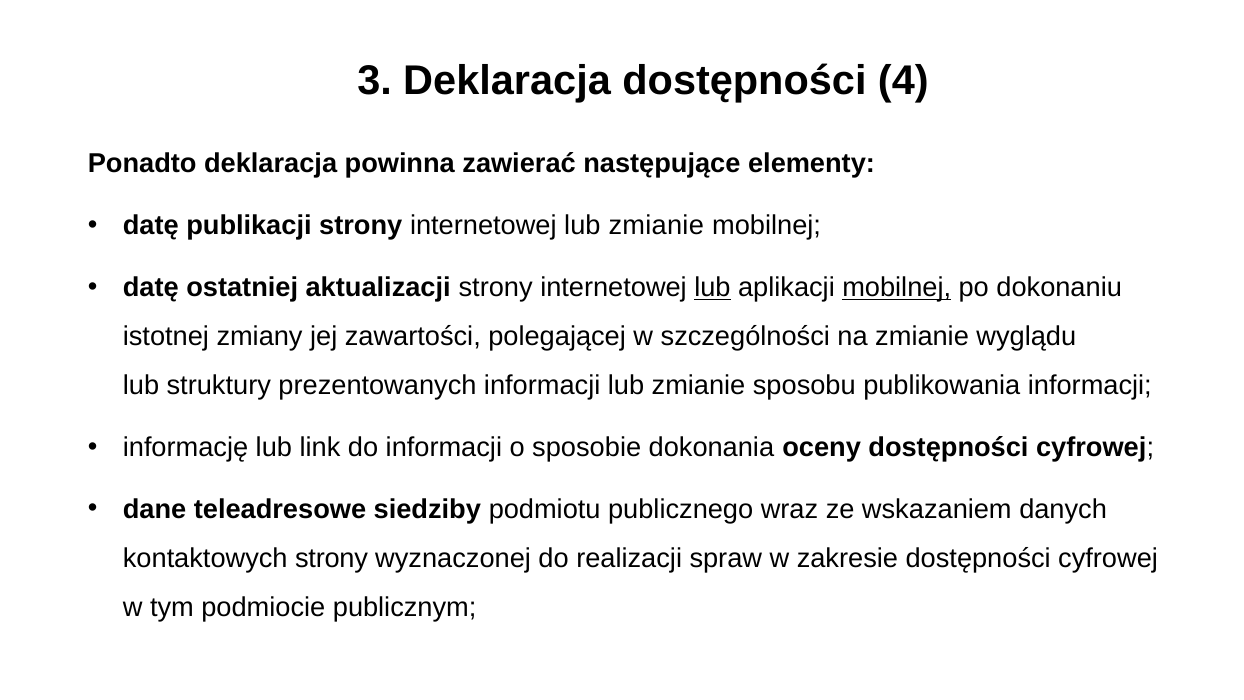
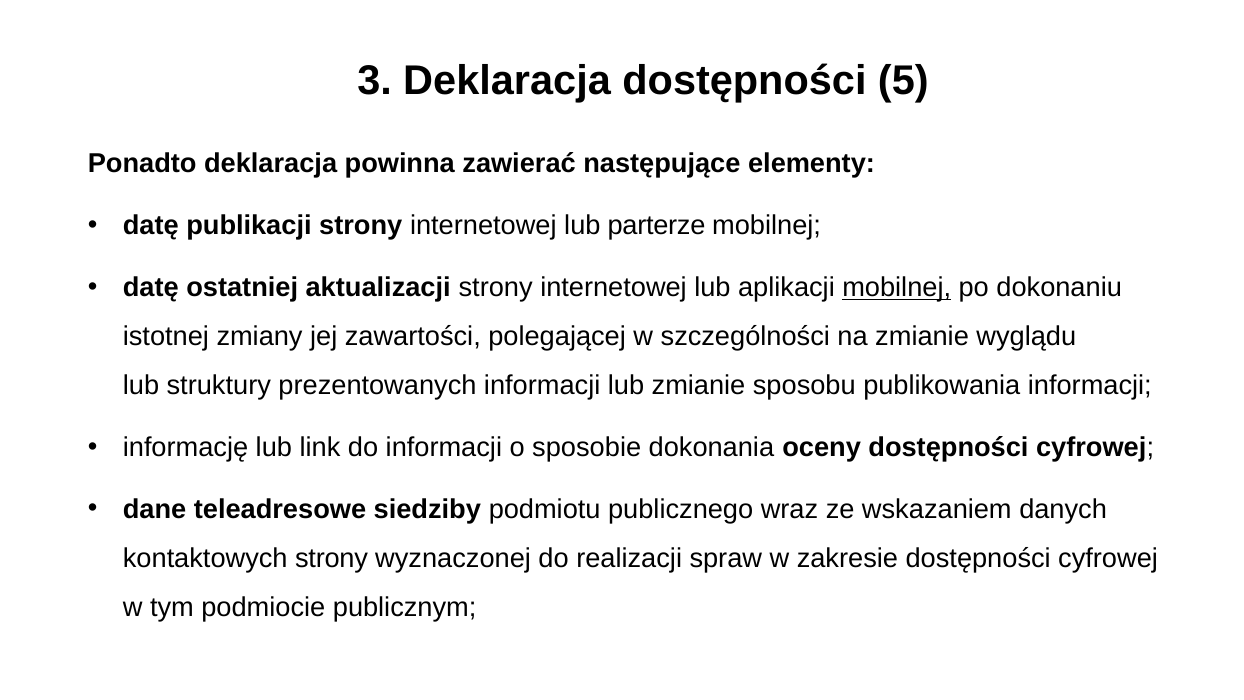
4: 4 -> 5 (903, 80)
internetowej lub zmianie: zmianie -> parterze (657, 226)
lub underline: present -> none (712, 288)
